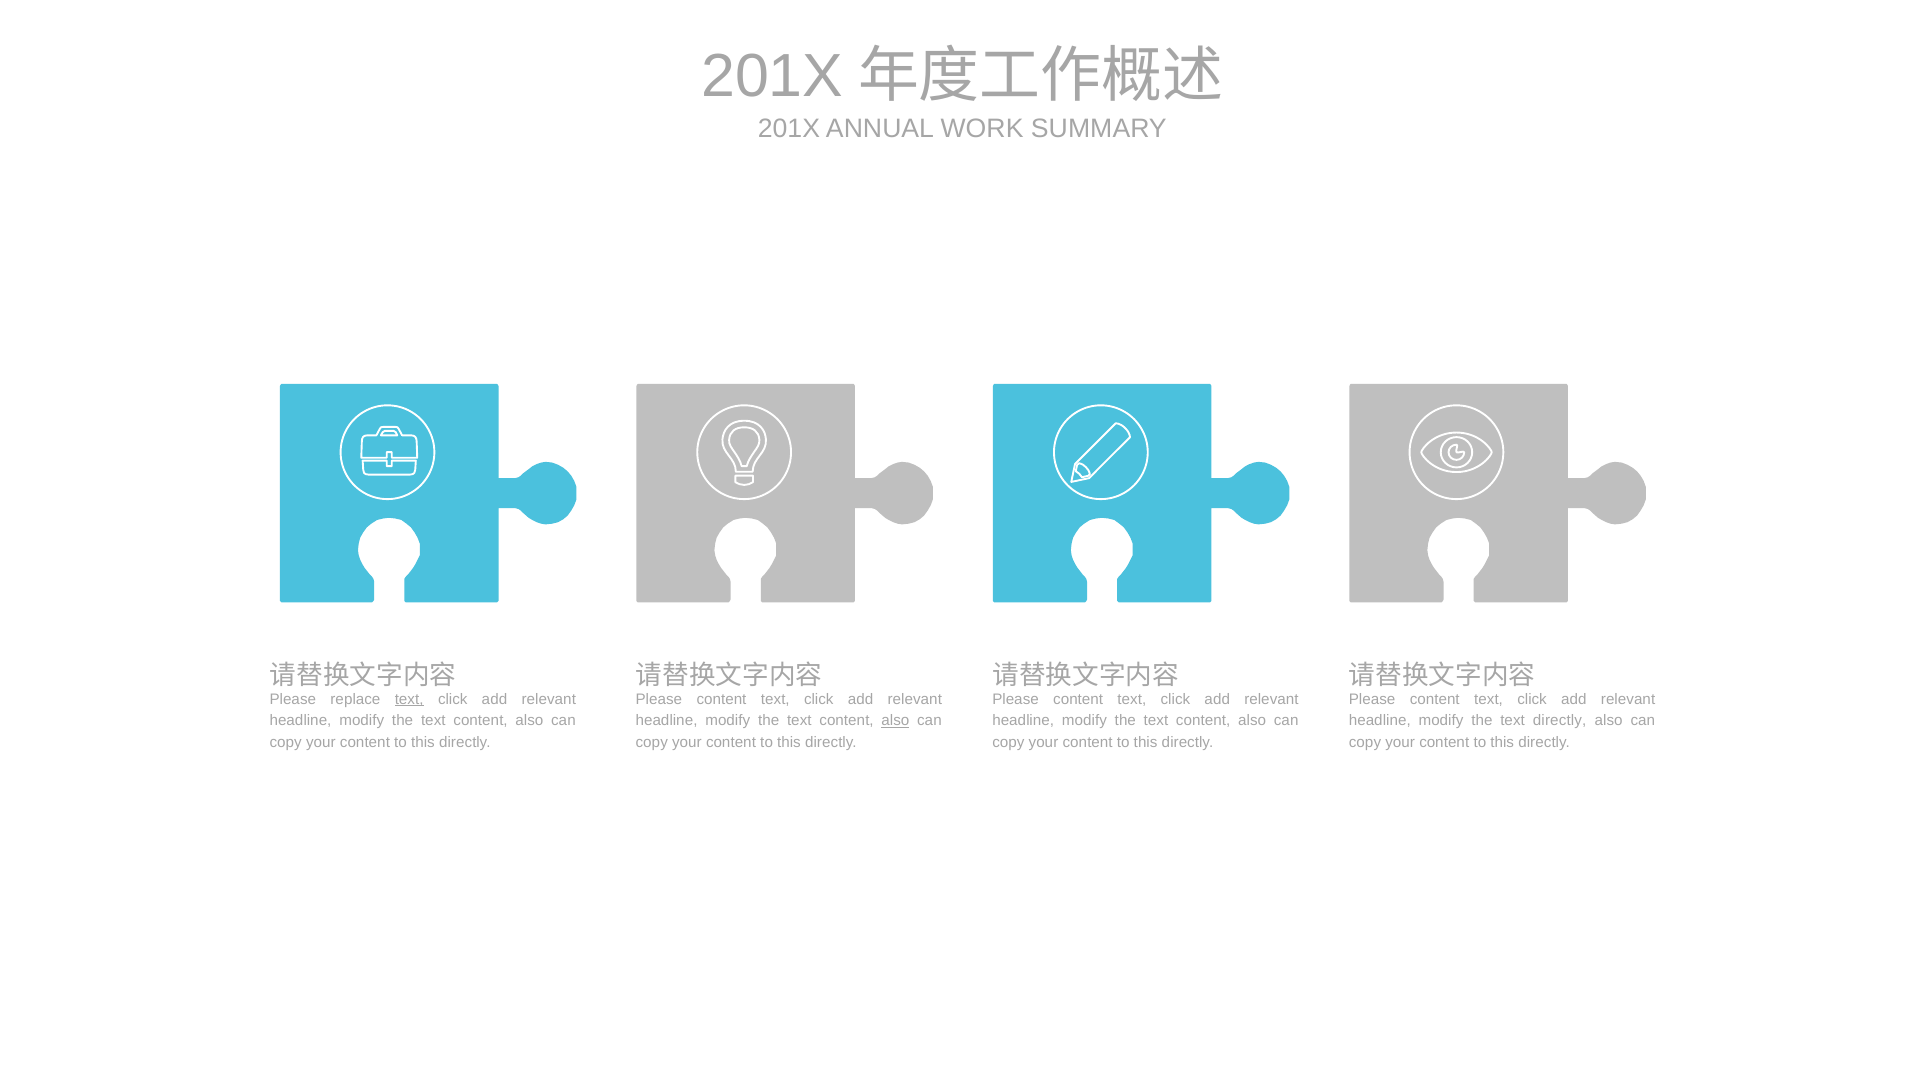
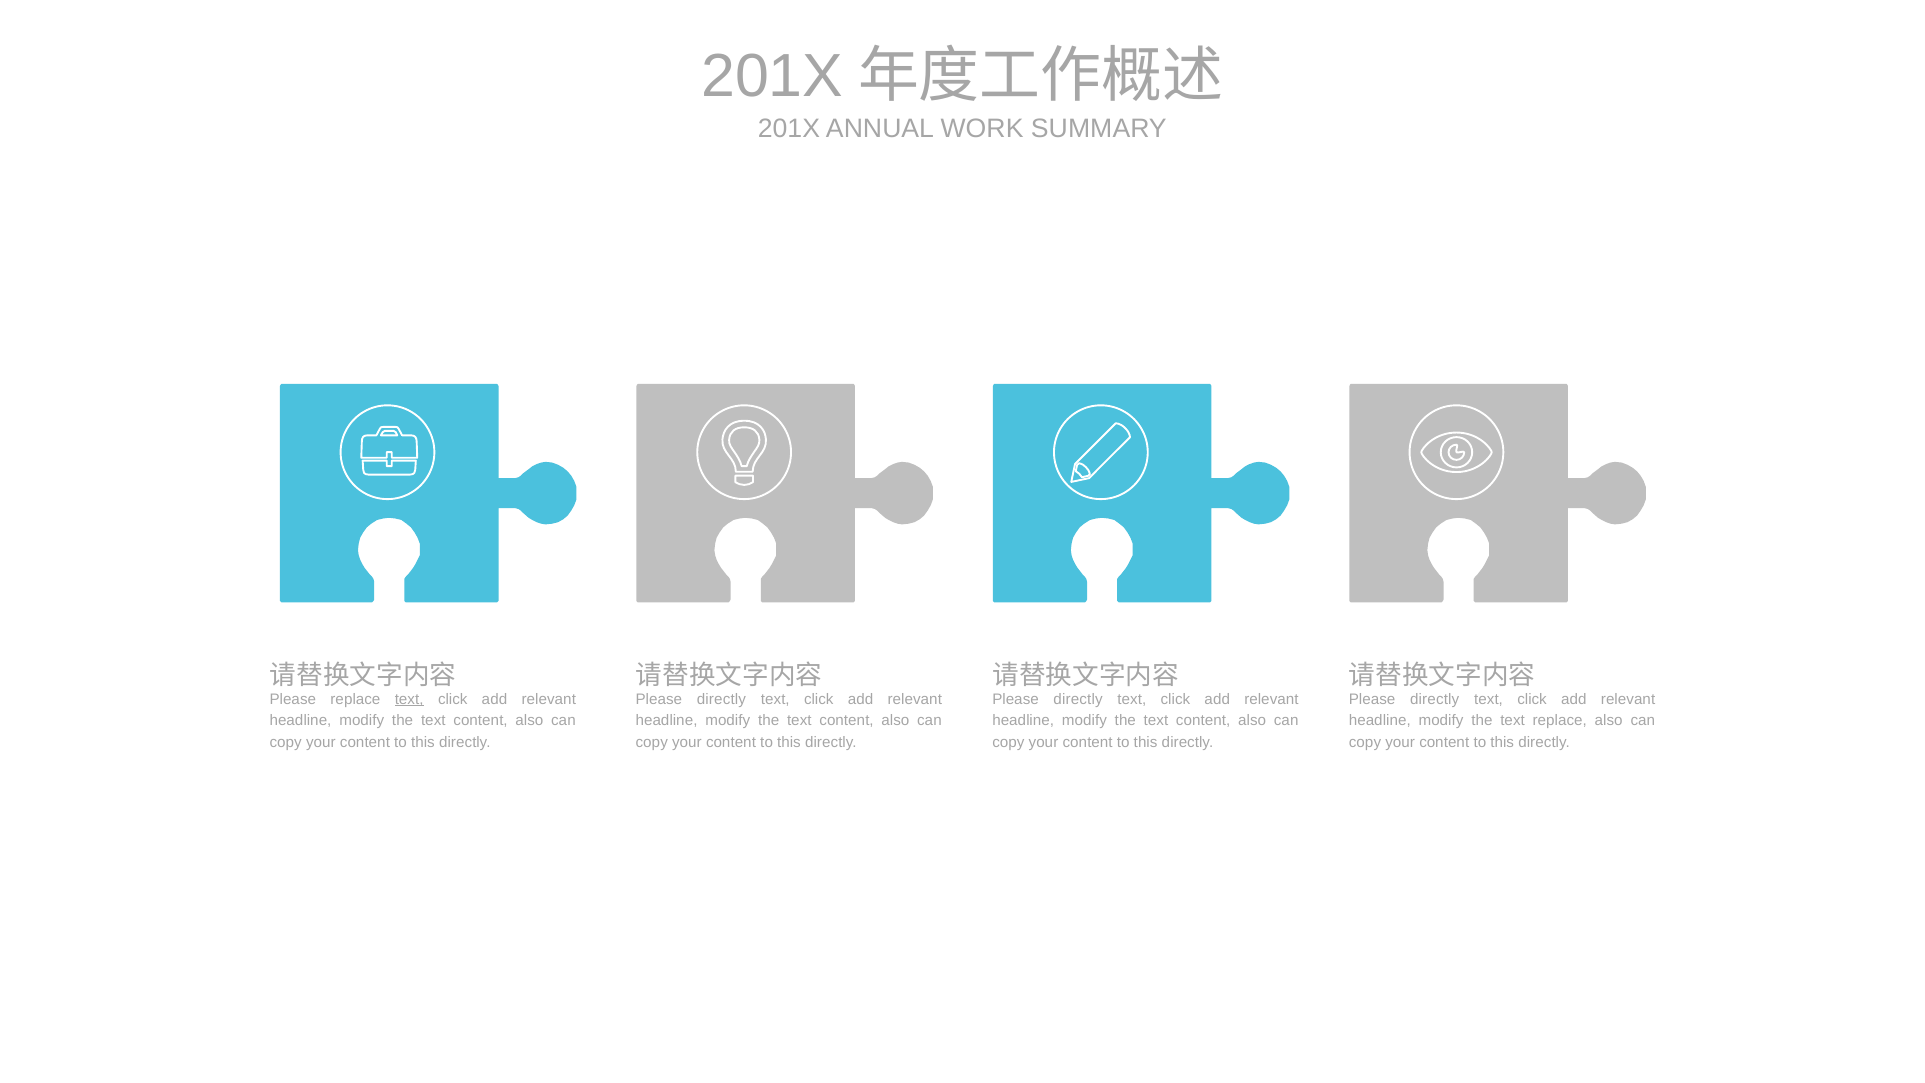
content: content -> directly (721, 699)
content: content -> directly (1078, 699)
content: content -> directly (1435, 699)
also underline: present -> none (895, 721)
text directly: directly -> replace (1560, 721)
